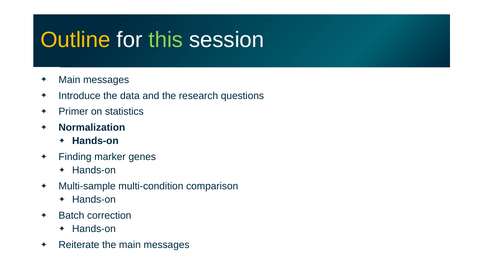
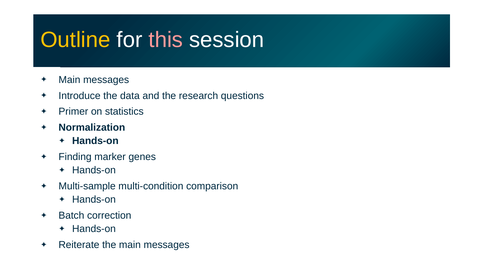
this colour: light green -> pink (166, 40)
